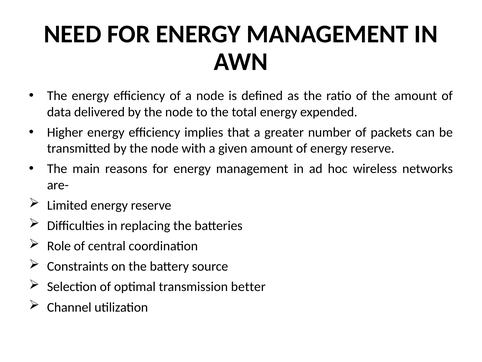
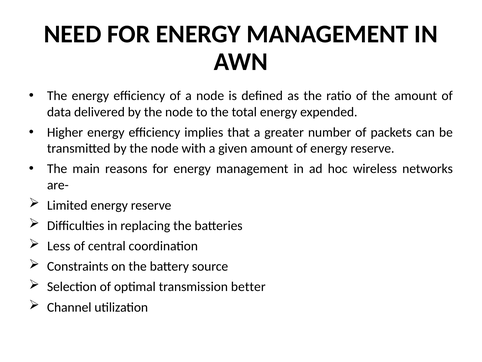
Role: Role -> Less (59, 246)
